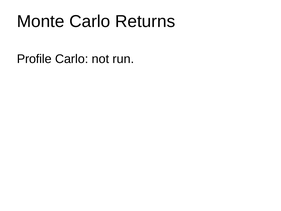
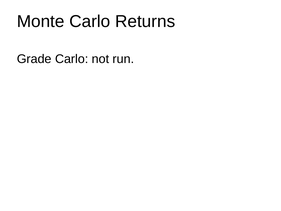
Profile: Profile -> Grade (34, 59)
